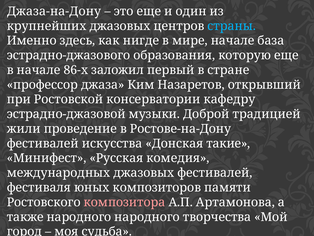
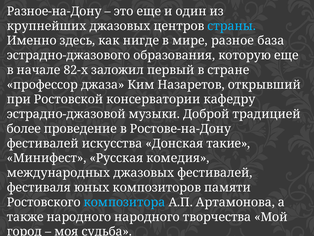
Джаза-на-Дону: Джаза-на-Дону -> Разное-на-Дону (54, 11)
мире начале: начале -> разное (233, 41)
86-х: 86-х -> 82-х (76, 70)
жили: жили -> более (24, 129)
композитора colour: pink -> light blue (125, 202)
